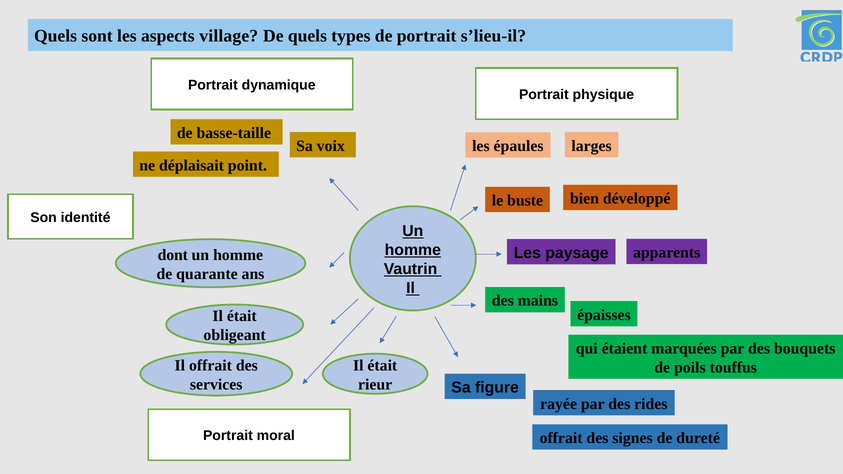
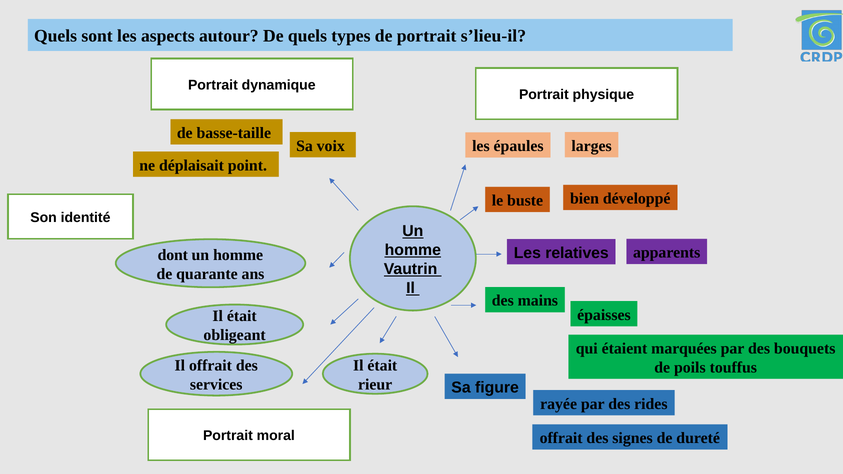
village: village -> autour (229, 36)
paysage: paysage -> relatives (577, 253)
